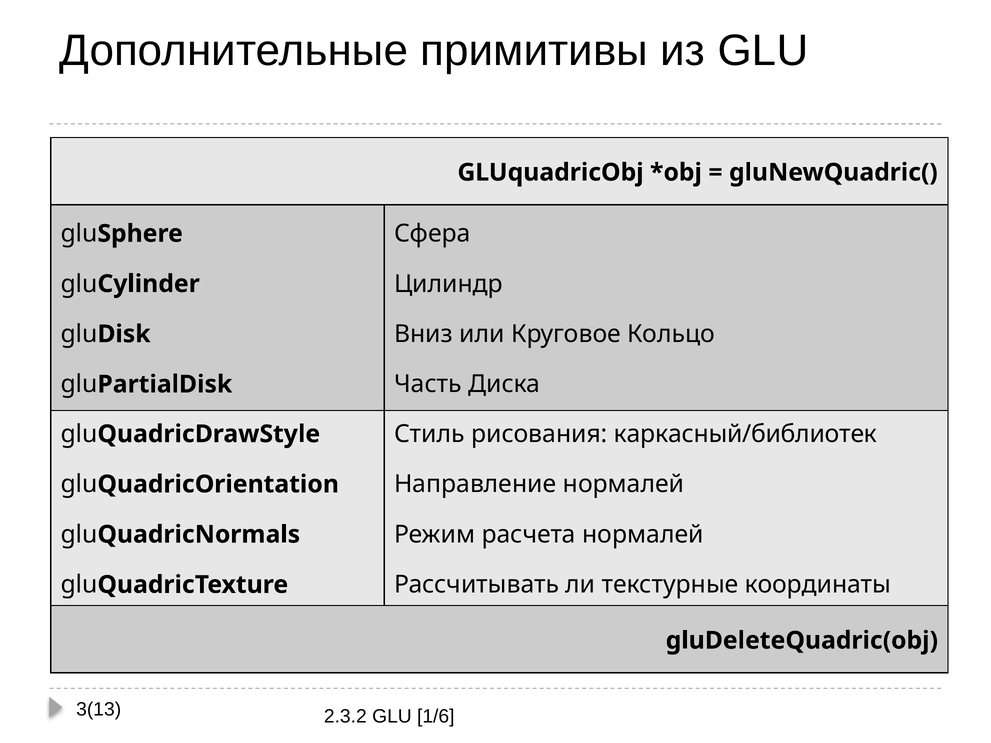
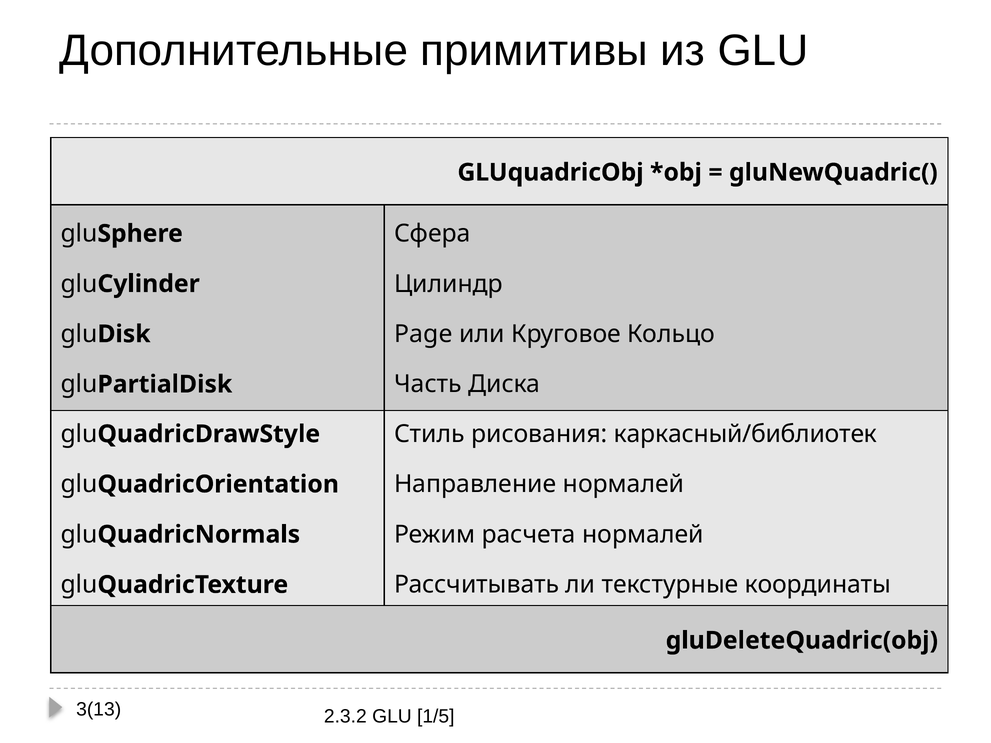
Вниз: Вниз -> Page (423, 334)
1/6: 1/6 -> 1/5 (436, 717)
